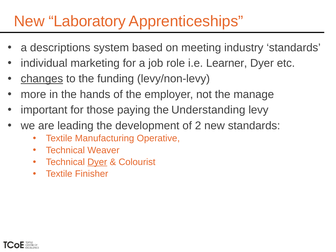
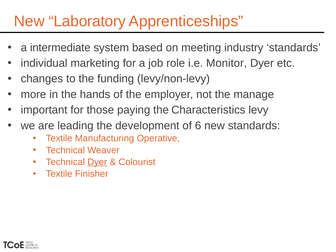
descriptions: descriptions -> intermediate (60, 48)
Learner: Learner -> Monitor (227, 63)
changes underline: present -> none (42, 79)
Understanding: Understanding -> Characteristics (208, 110)
2: 2 -> 6 (198, 126)
